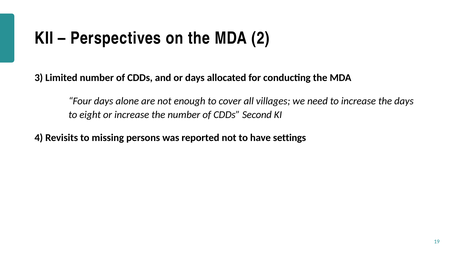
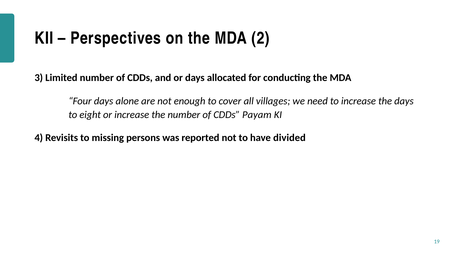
Second: Second -> Payam (257, 115)
settings: settings -> divided (289, 138)
